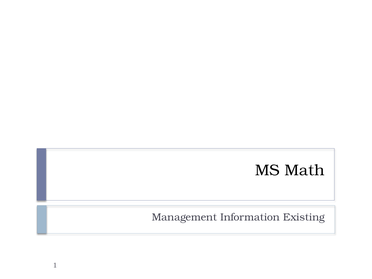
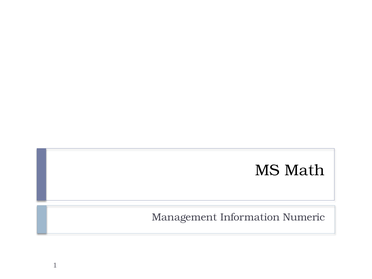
Existing: Existing -> Numeric (304, 217)
